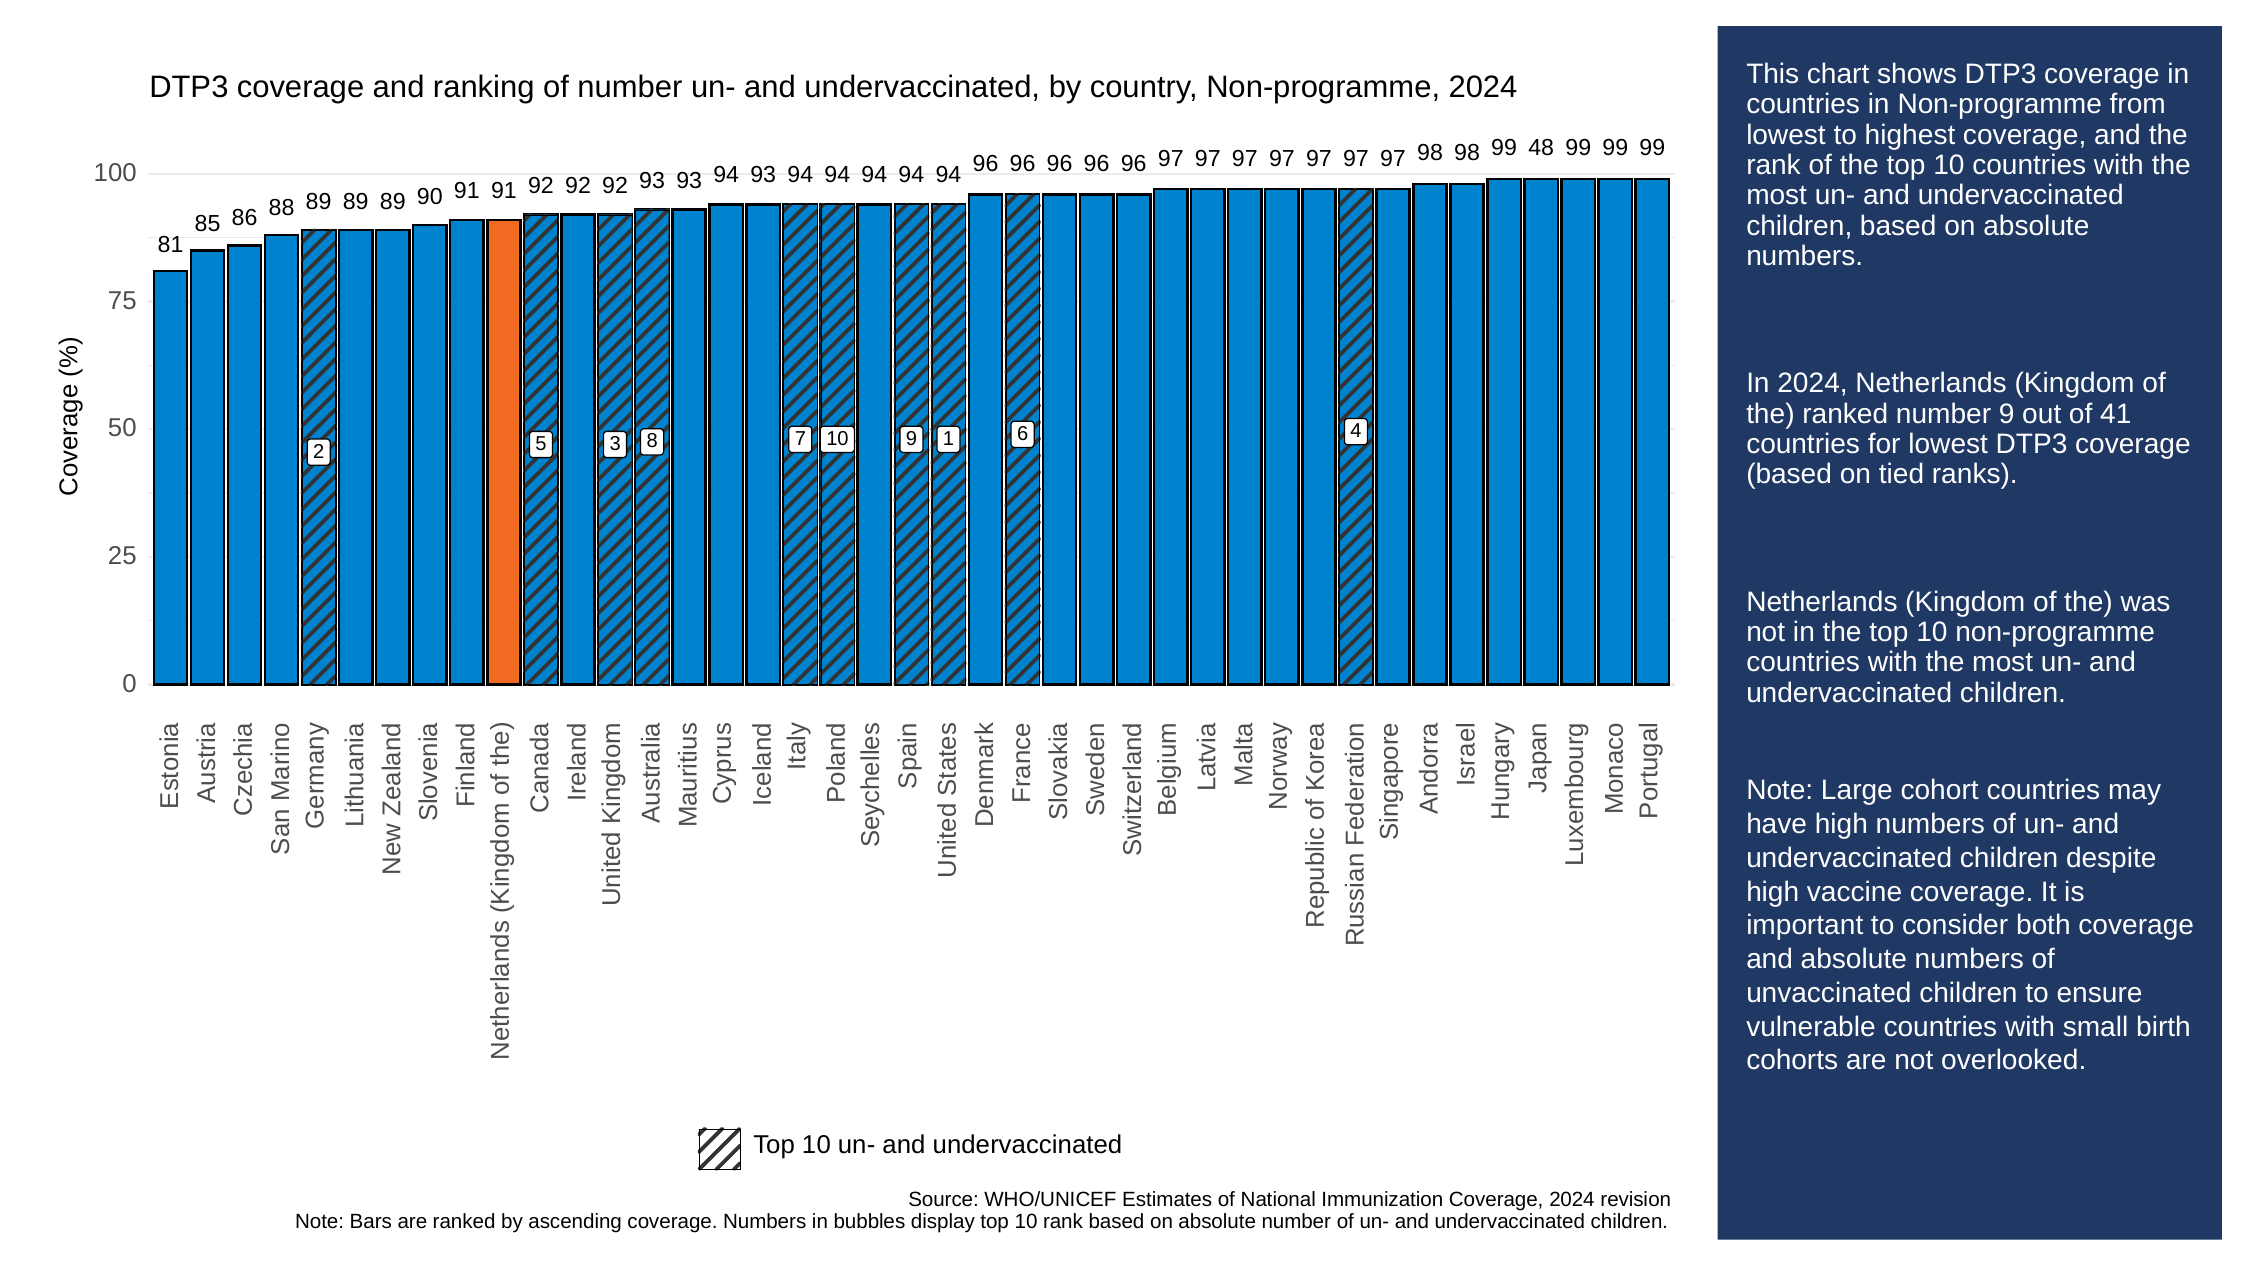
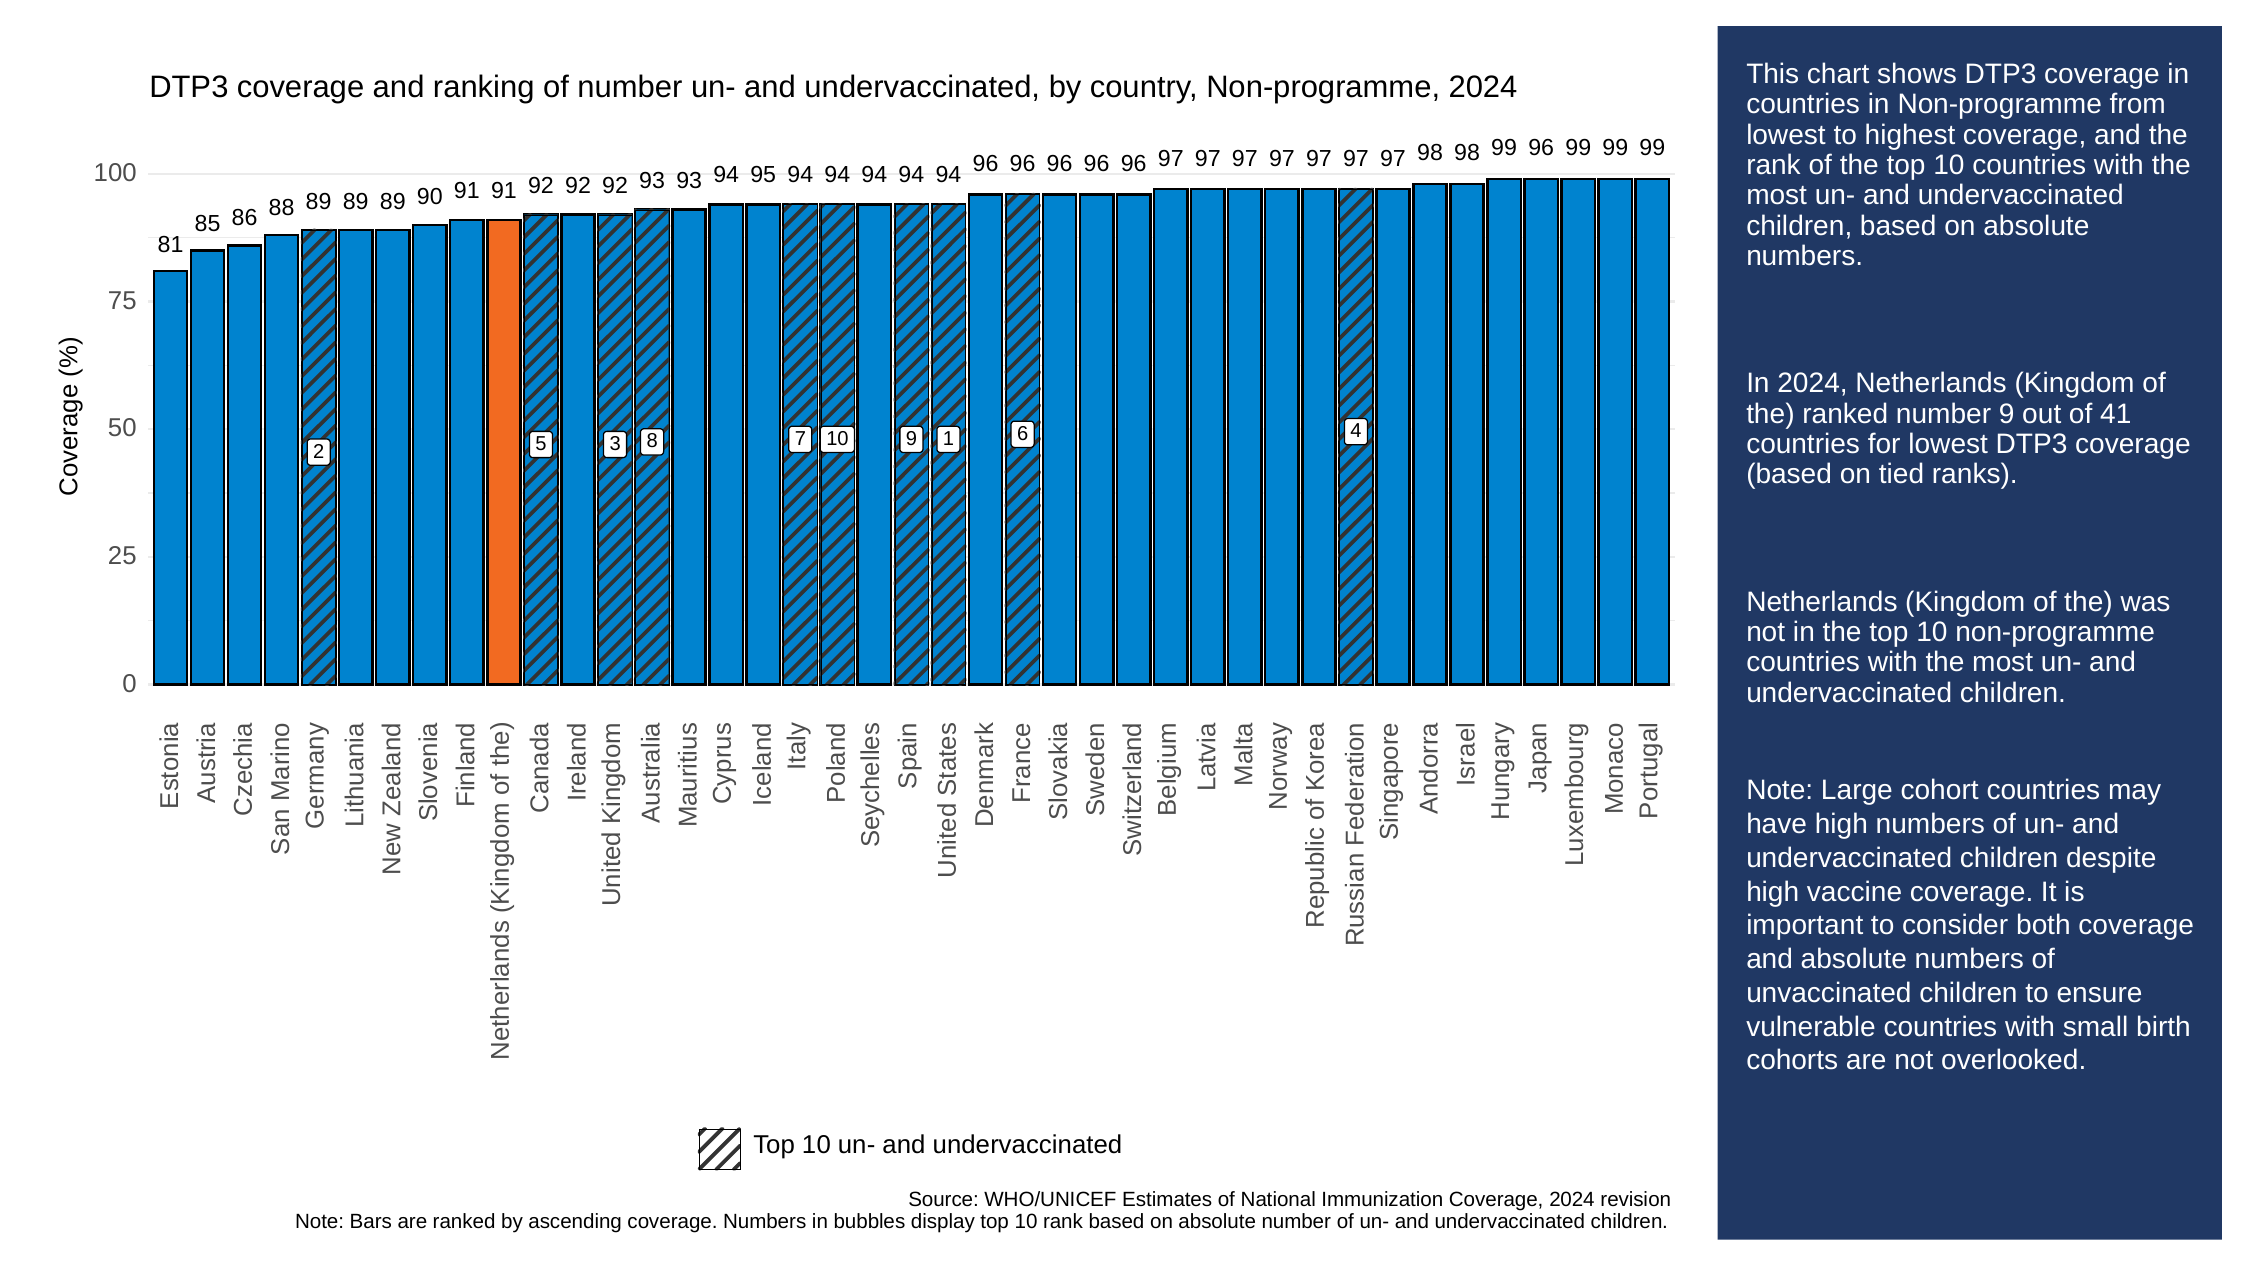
98 48: 48 -> 96 (1541, 148)
94 93: 93 -> 95 (763, 175)
